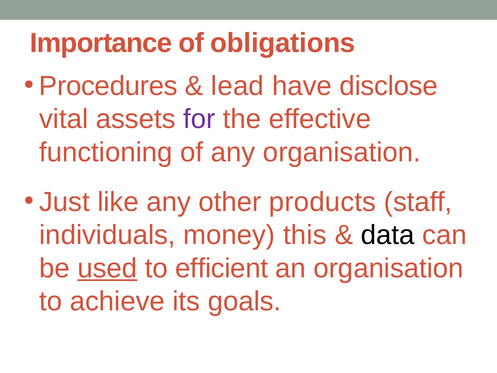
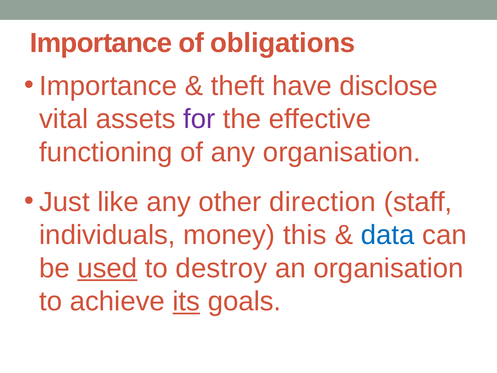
Procedures: Procedures -> Importance (108, 86)
lead: lead -> theft (238, 86)
products: products -> direction (322, 202)
data colour: black -> blue (388, 235)
efficient: efficient -> destroy (221, 268)
its underline: none -> present (186, 301)
